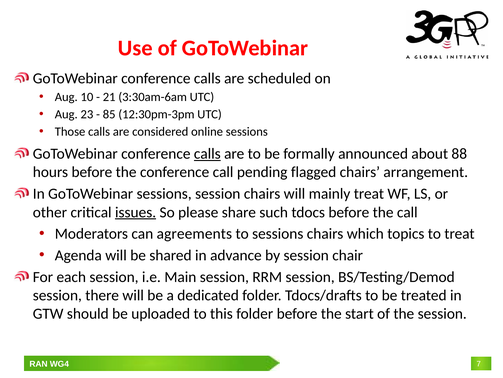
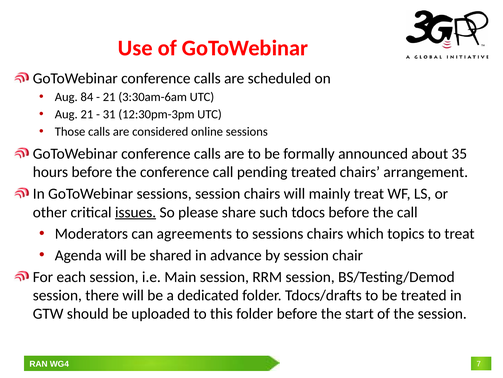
10: 10 -> 84 (87, 97)
Aug 23: 23 -> 21 (87, 114)
85: 85 -> 31 (109, 114)
calls underline: present -> none (207, 153)
88: 88 -> 35 (459, 153)
pending flagged: flagged -> treated (314, 172)
